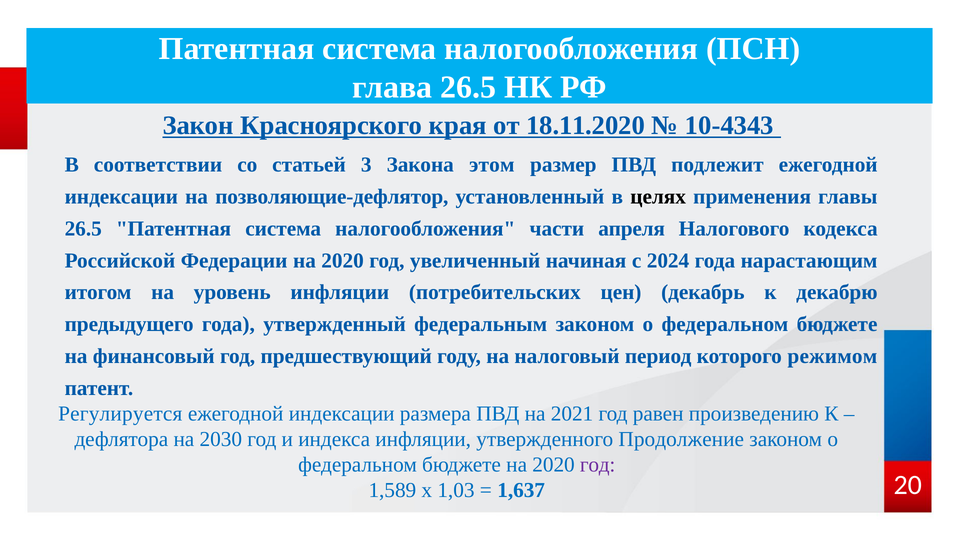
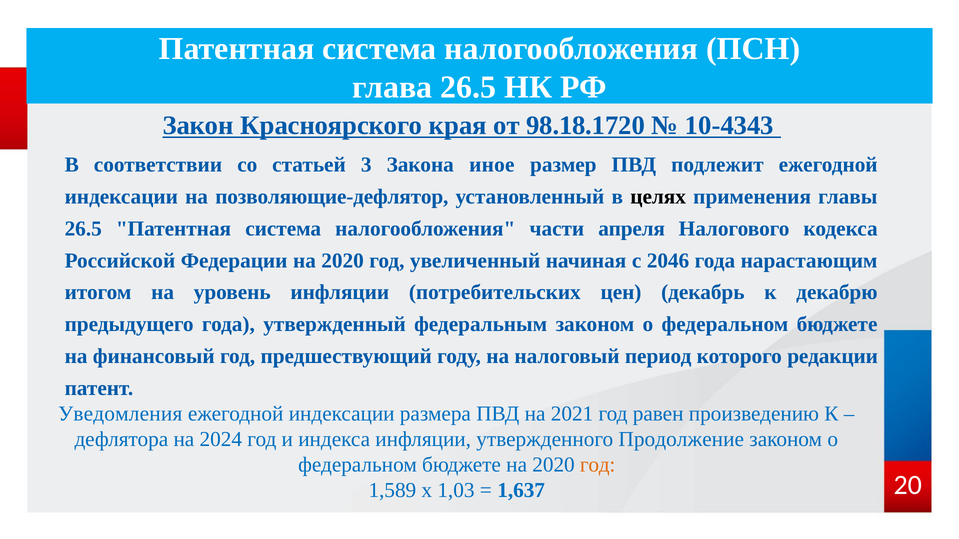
18.11.2020: 18.11.2020 -> 98.18.1720 (586, 126)
этом: этом -> иное (492, 165)
2024: 2024 -> 2046 (668, 261)
режимом: режимом -> редакции (833, 357)
Регулируется: Регулируется -> Уведомления (120, 414)
2030: 2030 -> 2024 (221, 440)
год colour: purple -> orange (598, 465)
